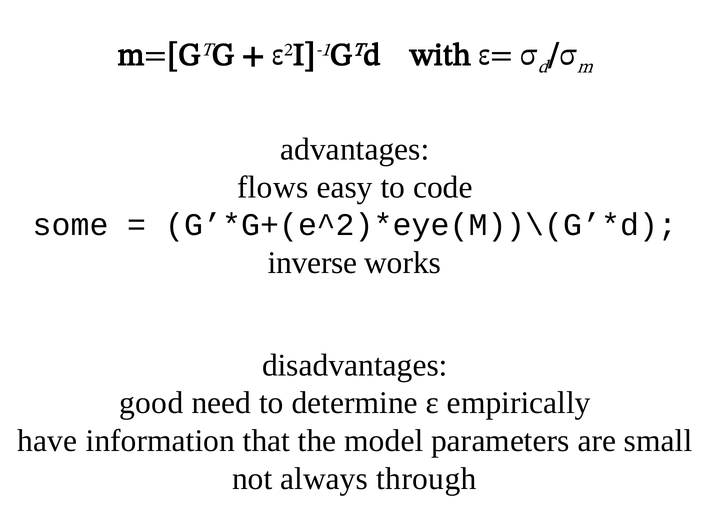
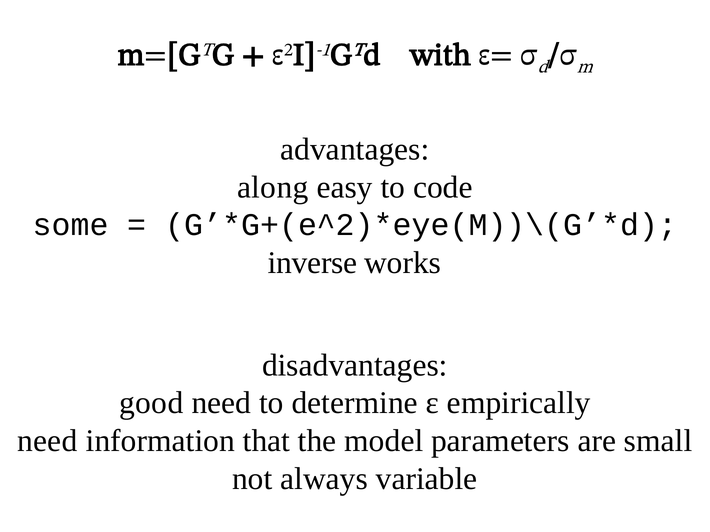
flows: flows -> along (273, 187)
have: have -> need (47, 441)
through: through -> variable (427, 479)
